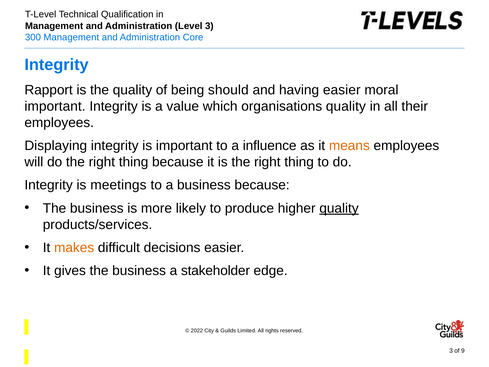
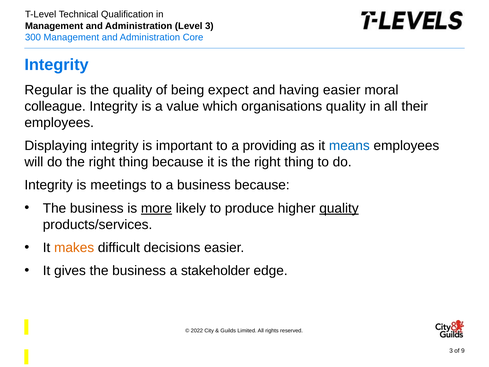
Rapport: Rapport -> Regular (49, 90)
should: should -> expect (228, 90)
important: important -> colleague (55, 106)
influence: influence -> providing (270, 146)
means colour: orange -> blue (349, 146)
more underline: none -> present (156, 208)
